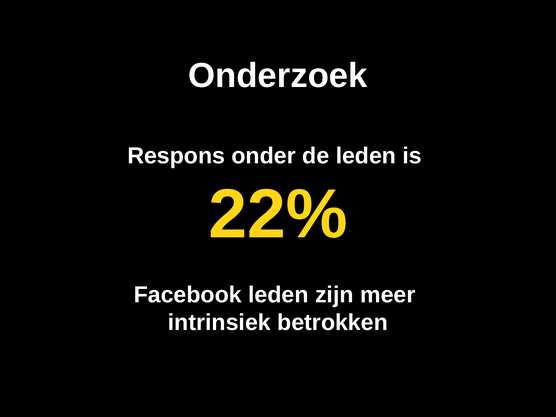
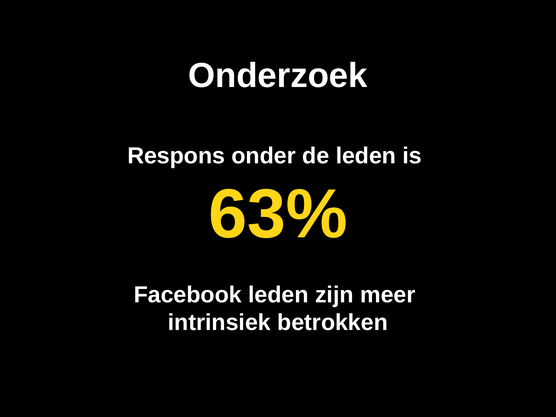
22%: 22% -> 63% (278, 215)
